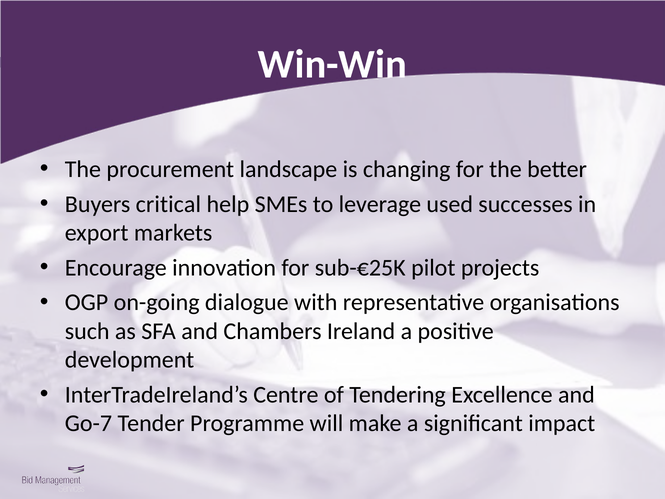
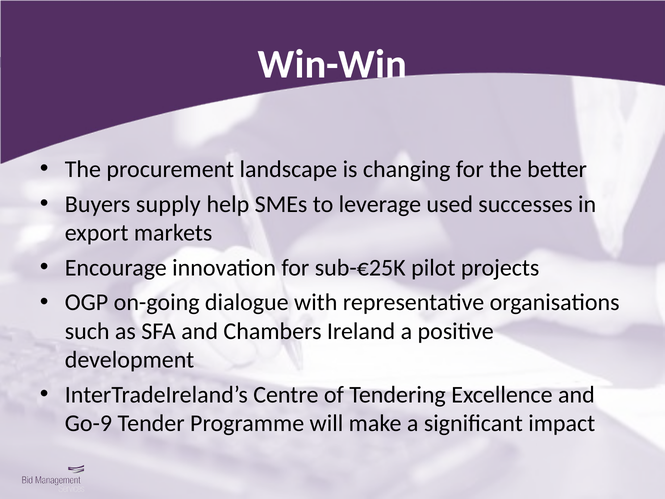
critical: critical -> supply (168, 204)
Go-7: Go-7 -> Go-9 (88, 423)
